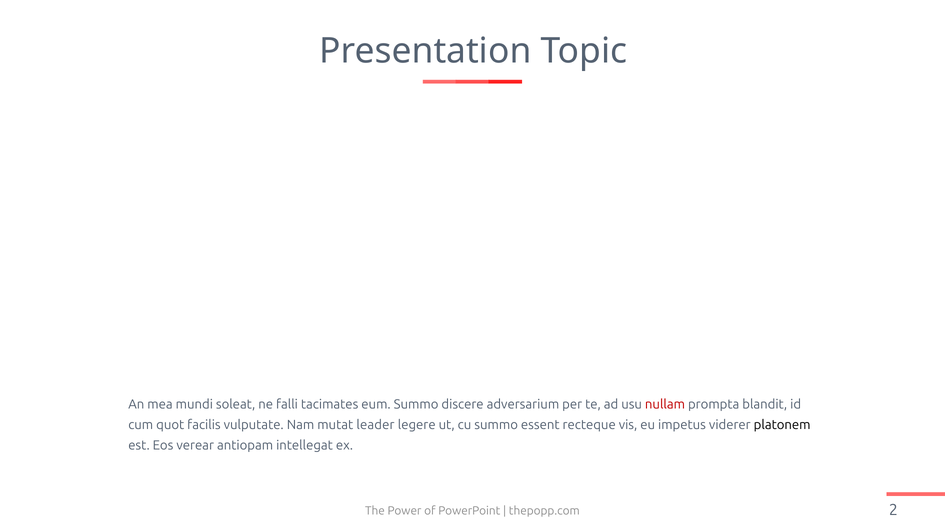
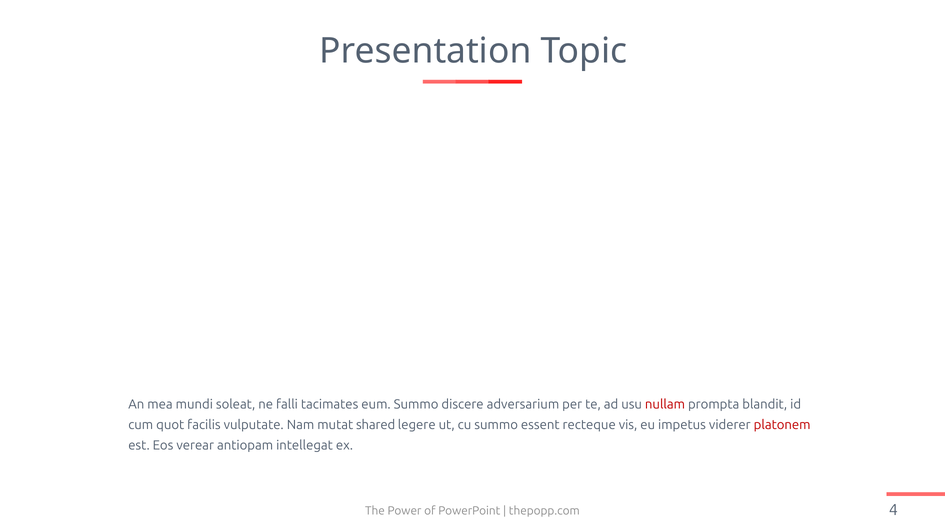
leader: leader -> shared (376, 424)
platonem colour: black -> red (782, 424)
2: 2 -> 4 (893, 510)
